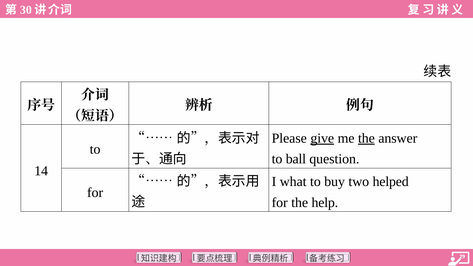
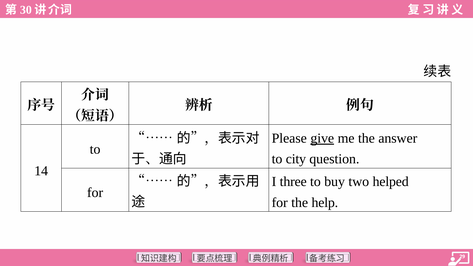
the underline: present -> none (366, 138)
ball: ball -> city (296, 159)
what: what -> three (293, 182)
